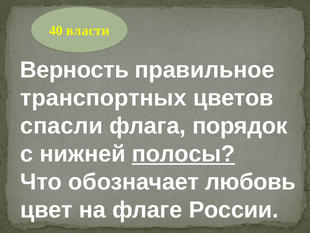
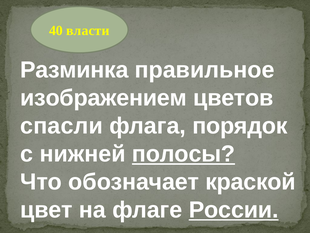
Верность: Верность -> Разминка (74, 70)
транспортных: транспортных -> изображением (104, 98)
любовь: любовь -> краской (250, 181)
России underline: none -> present (234, 209)
